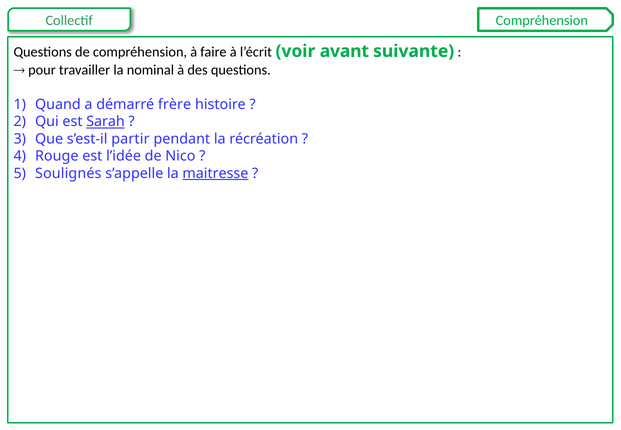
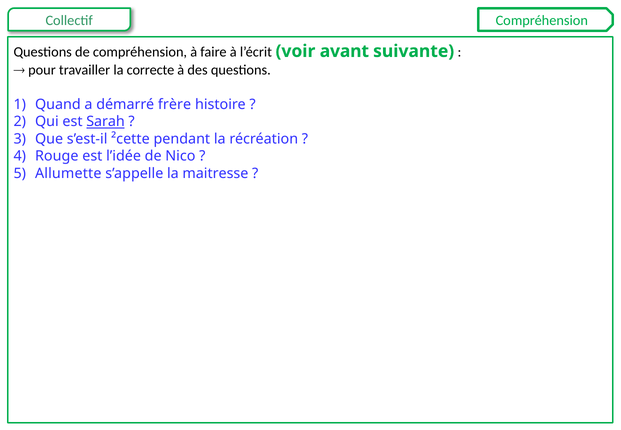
nominal: nominal -> correcte (151, 70)
partir: partir -> ²cette (130, 139)
Soulignés: Soulignés -> Allumette (68, 173)
maitresse underline: present -> none (215, 173)
